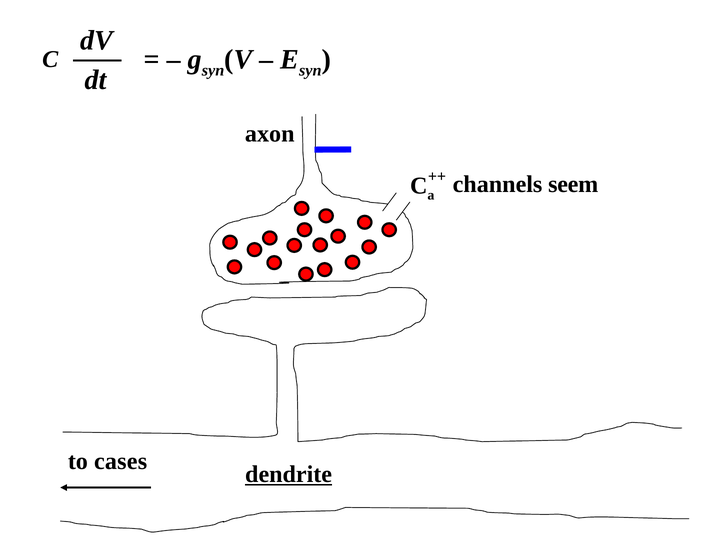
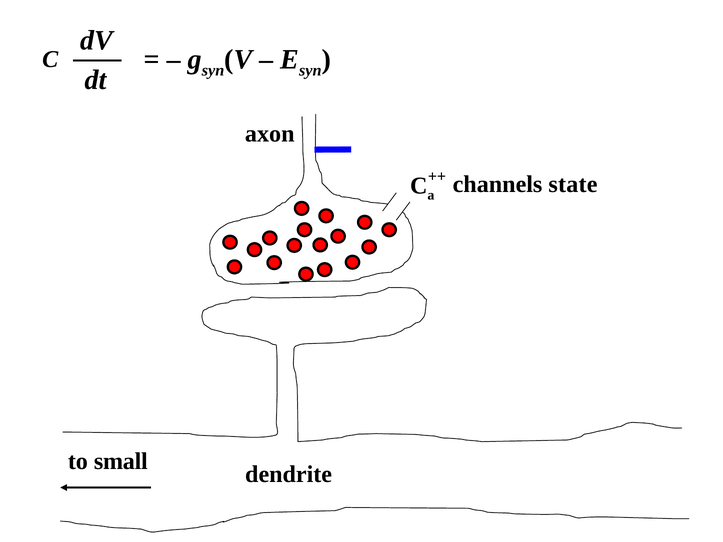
seem: seem -> state (573, 184)
cases: cases -> small (121, 462)
dendrite underline: present -> none (289, 474)
